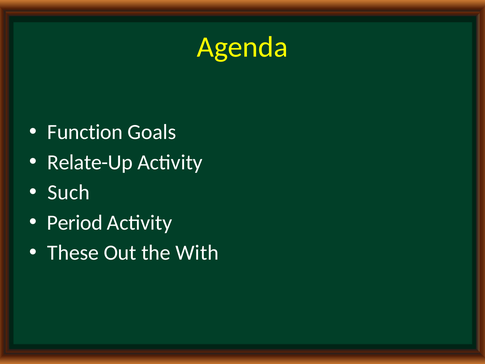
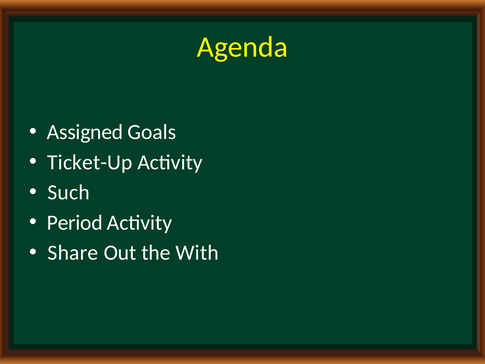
Function: Function -> Assigned (85, 132)
Relate-Up: Relate-Up -> Ticket-Up (90, 162)
These: These -> Share (73, 253)
